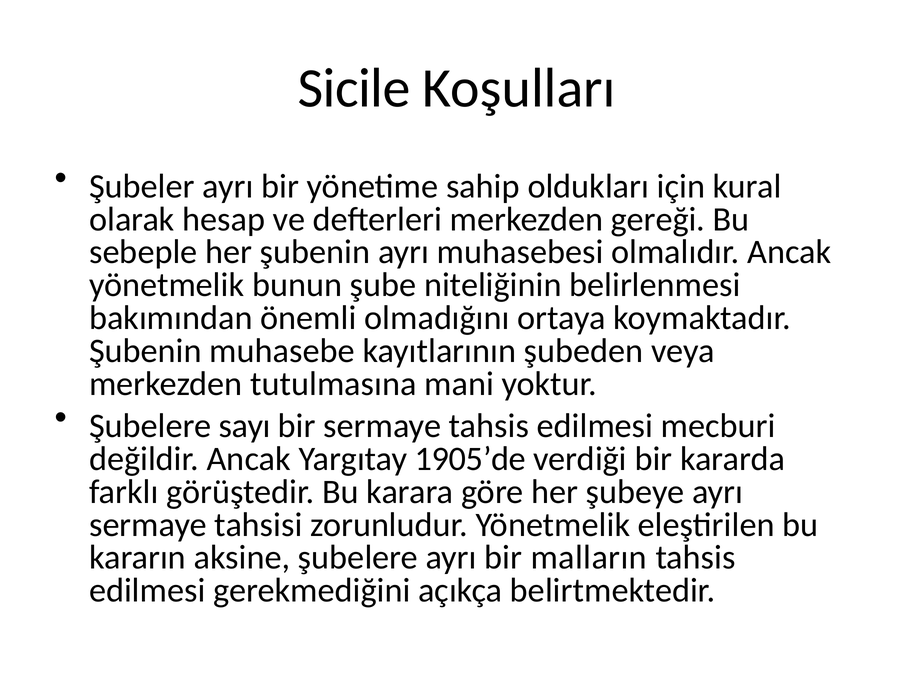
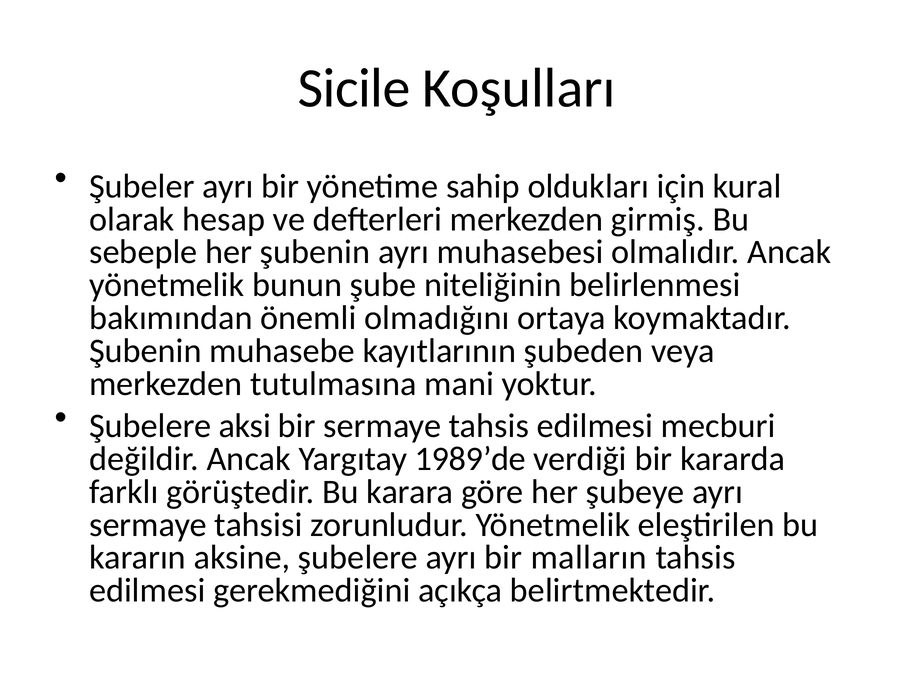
gereği: gereği -> girmiş (658, 219)
sayı: sayı -> aksi (245, 426)
1905’de: 1905’de -> 1989’de (470, 458)
